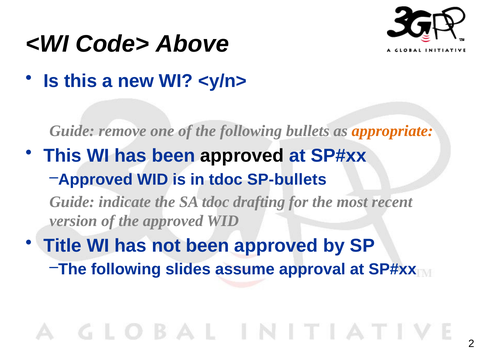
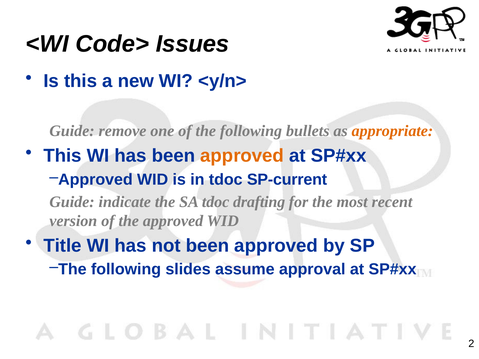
Above: Above -> Issues (193, 44)
approved colour: black -> orange (242, 156)
SP-bullets: SP-bullets -> SP-current (287, 180)
